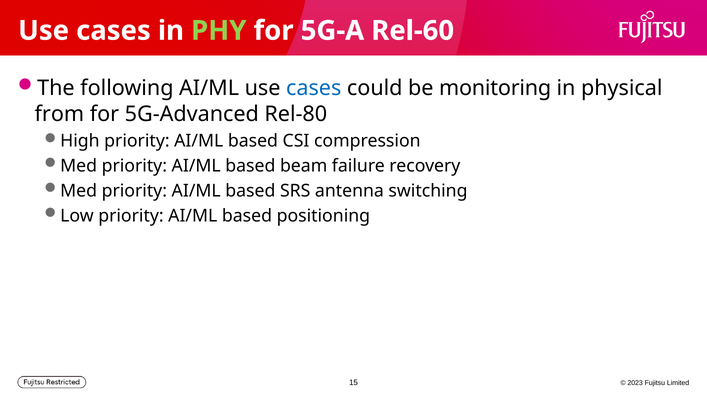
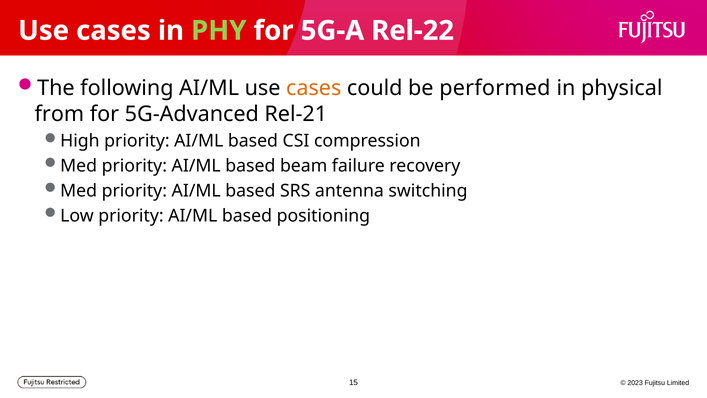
Rel-60: Rel-60 -> Rel-22 (413, 31)
cases colour: blue -> orange (314, 88)
monitoring: monitoring -> performed (495, 88)
Rel-80: Rel-80 -> Rel-21 (296, 114)
